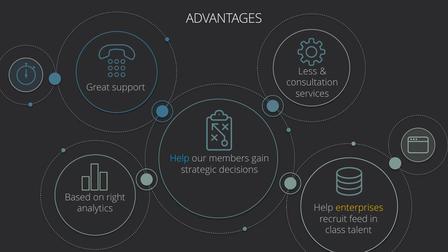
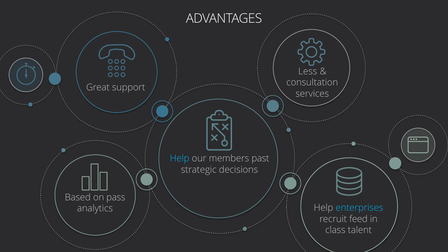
gain: gain -> past (260, 158)
right: right -> pass (116, 197)
enterprises colour: yellow -> light blue (359, 208)
